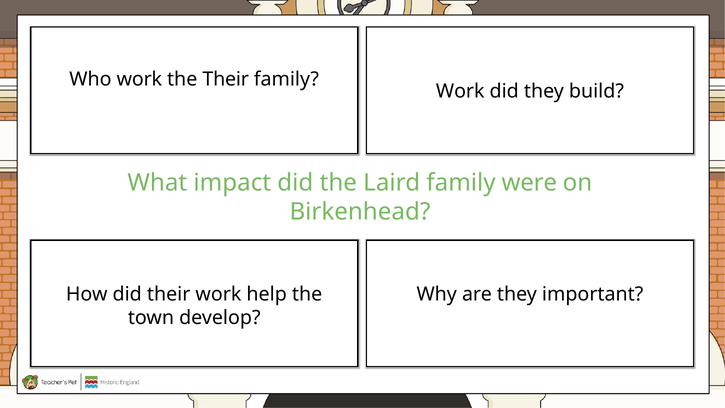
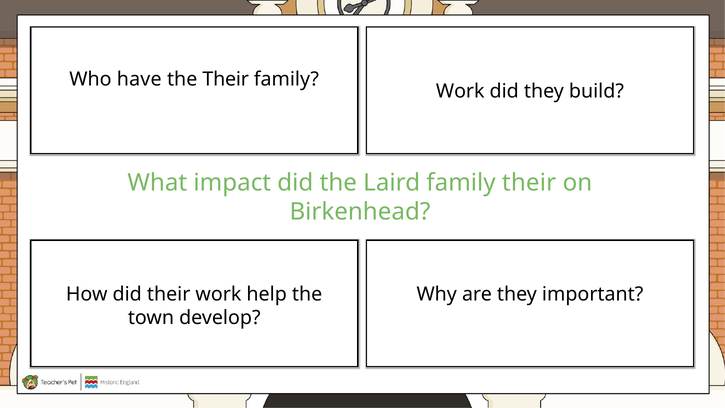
Who work: work -> have (139, 79)
family were: were -> their (529, 183)
